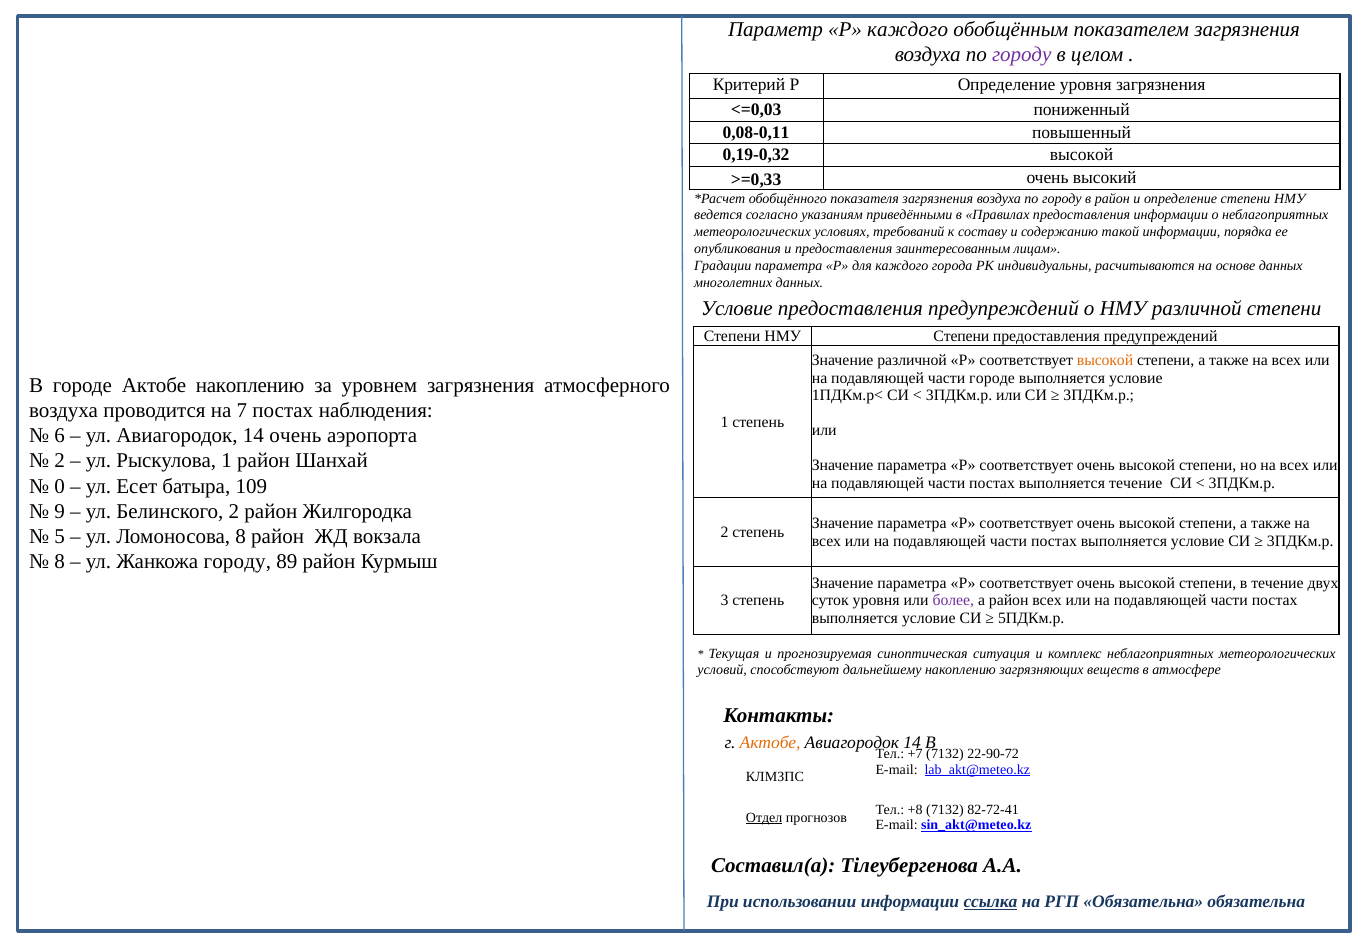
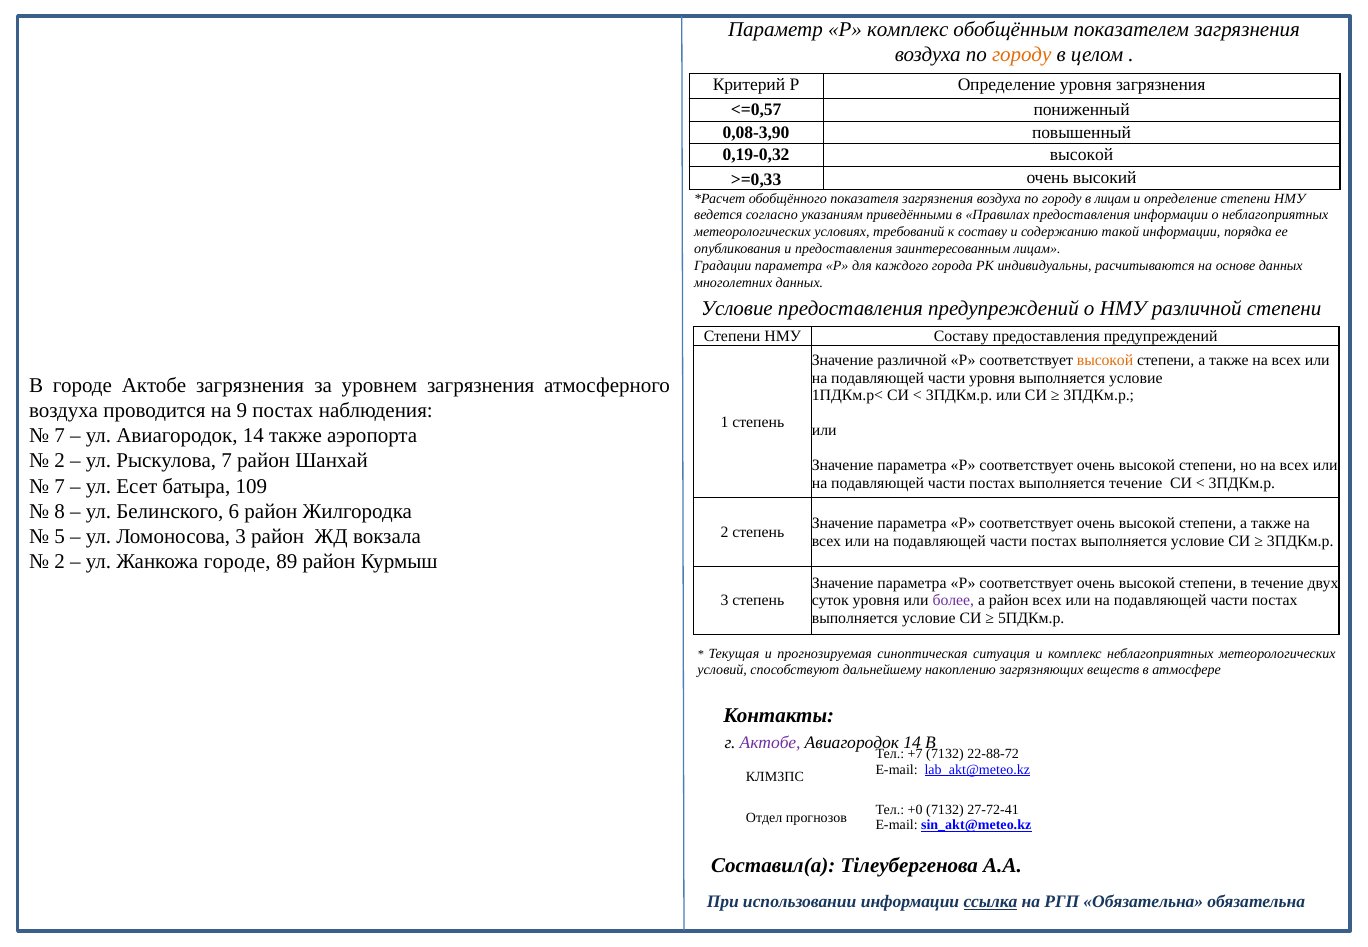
Р каждого: каждого -> комплекс (908, 30)
городу colour: purple -> orange (1022, 55)
<=0,03: <=0,03 -> <=0,57 (756, 110)
0,08-0,11: 0,08-0,11 -> 0,08-3,90 (756, 133)
в район: район -> лицам (1112, 198)
НМУ Степени: Степени -> Составу (961, 336)
части городе: городе -> уровня (992, 378)
Актобе накоплению: накоплению -> загрязнения (250, 385)
7: 7 -> 9 (242, 411)
6: 6 -> 7 (60, 436)
14 очень: очень -> также (295, 436)
Рыскулова 1: 1 -> 7 (227, 461)
0: 0 -> 7 (60, 486)
9: 9 -> 8 (60, 512)
Белинского 2: 2 -> 6 (234, 512)
Ломоносова 8: 8 -> 3 (241, 537)
8: 8 -> 2 (60, 562)
Жанкожа городу: городу -> городе (237, 562)
Актобе colour: orange -> purple (770, 743)
22-90-72: 22-90-72 -> 22-88-72 (993, 754)
+8: +8 -> +0 (915, 810)
82-72-41: 82-72-41 -> 27-72-41 (993, 810)
Отдел underline: present -> none (764, 817)
